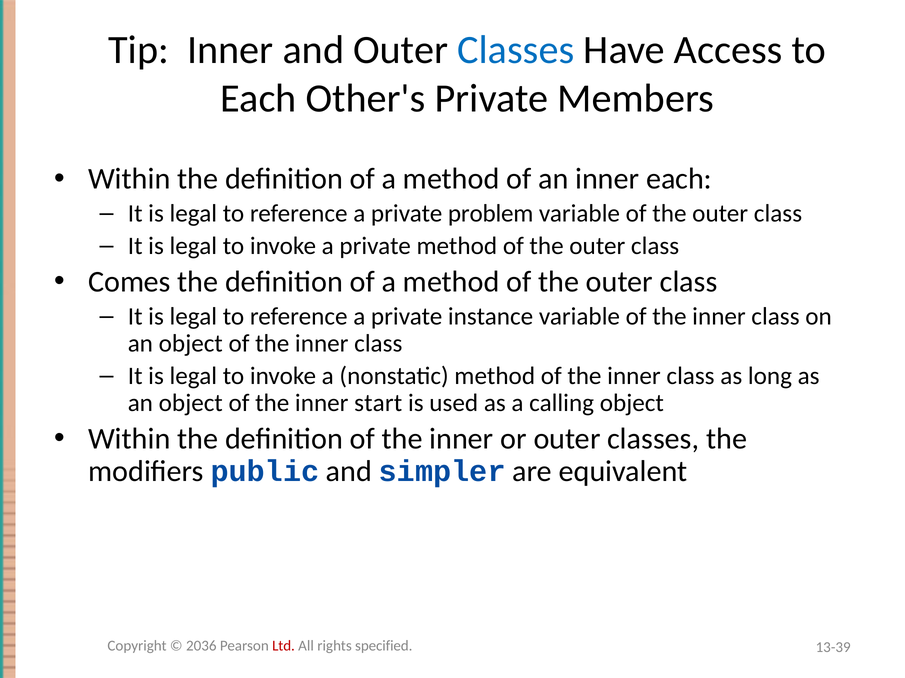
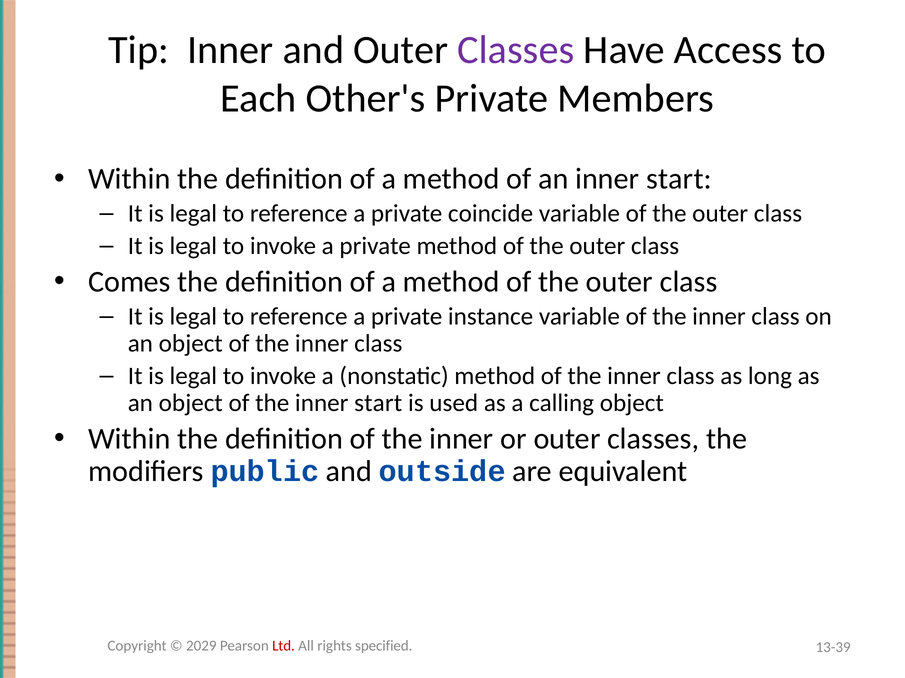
Classes colour: blue -> purple (516, 50)
an inner each: each -> start (679, 179)
problem: problem -> coincide (491, 214)
simpler: simpler -> outside (442, 472)
2036: 2036 -> 2029 (201, 647)
